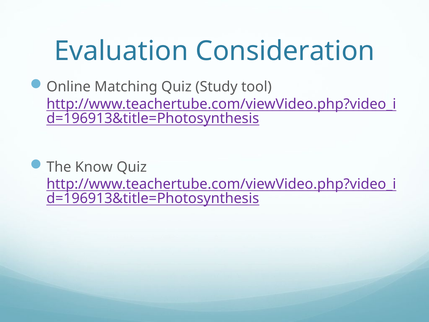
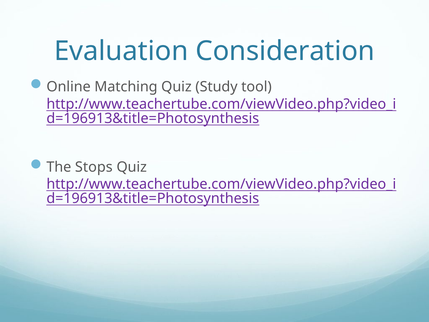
Know: Know -> Stops (94, 167)
